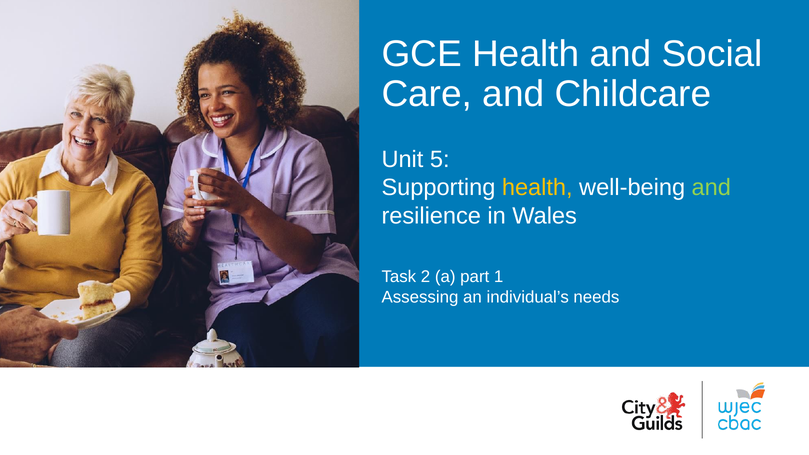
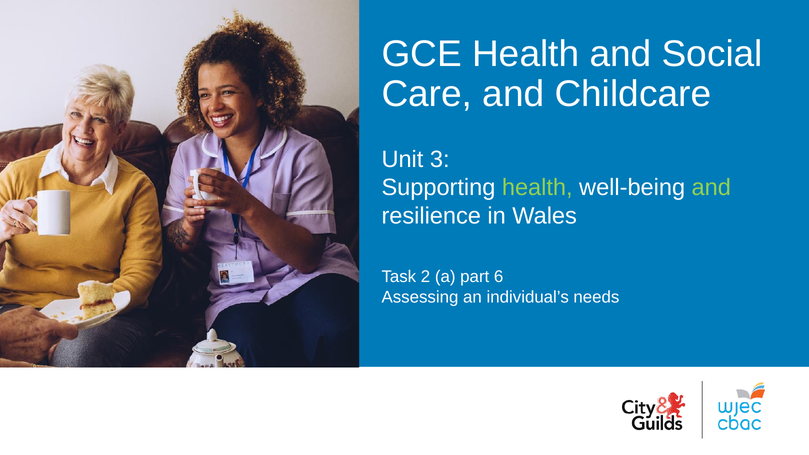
5: 5 -> 3 (440, 159)
health colour: yellow -> light green (537, 188)
1: 1 -> 6 (499, 277)
